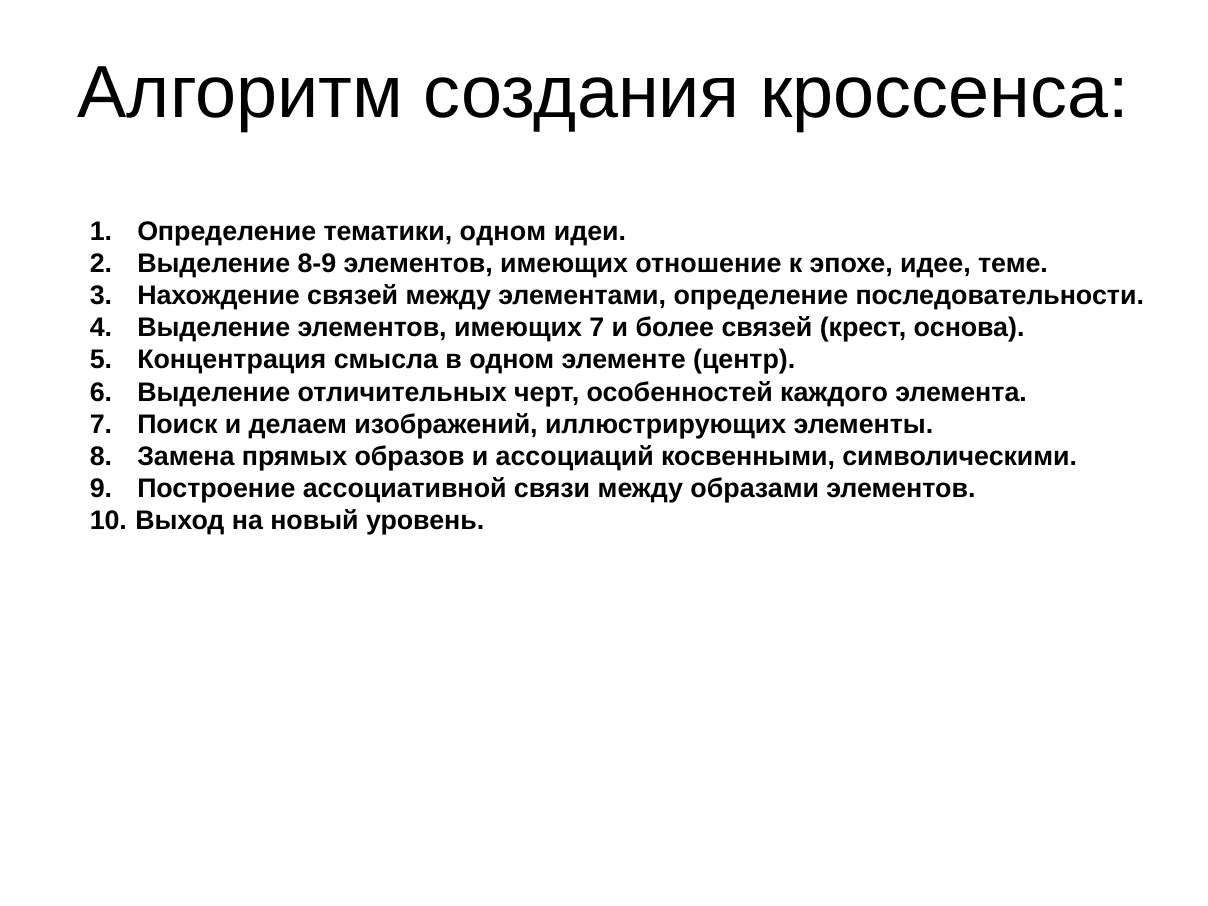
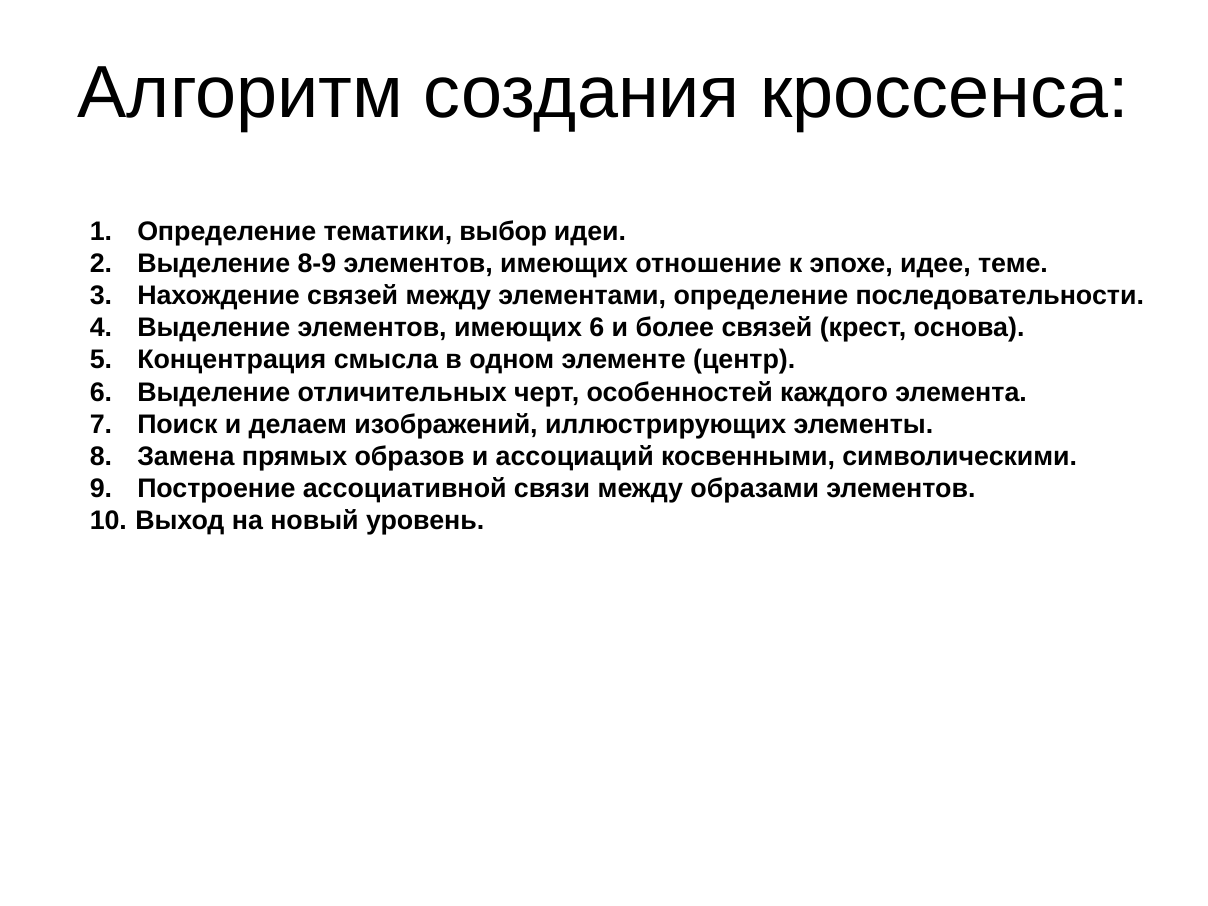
тематики одном: одном -> выбор (503, 231)
имеющих 7: 7 -> 6 (597, 328)
